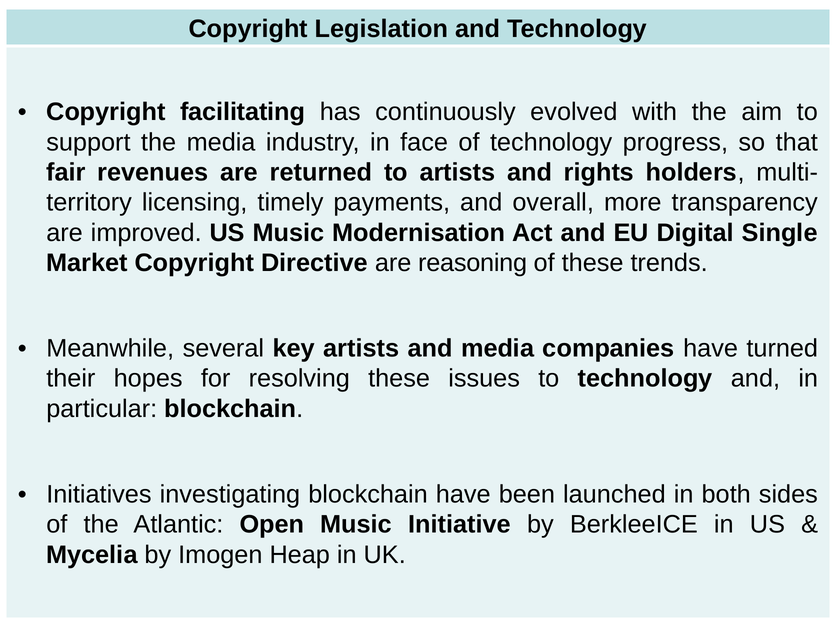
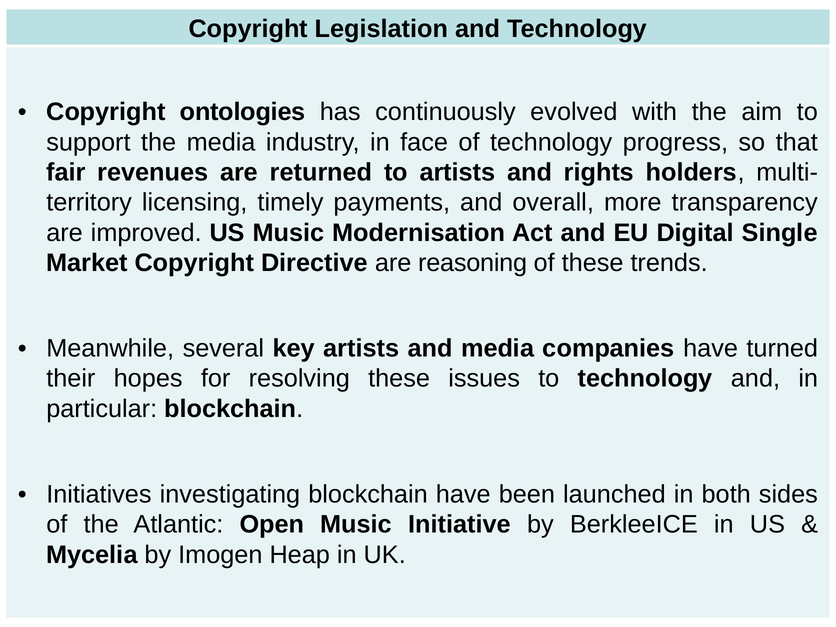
facilitating: facilitating -> ontologies (243, 112)
